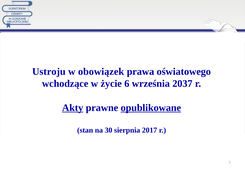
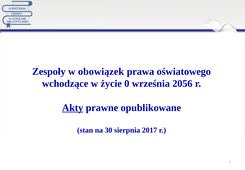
Ustroju: Ustroju -> Zespoły (49, 71)
6: 6 -> 0 (127, 83)
2037: 2037 -> 2056 (182, 83)
opublikowane underline: present -> none (151, 108)
